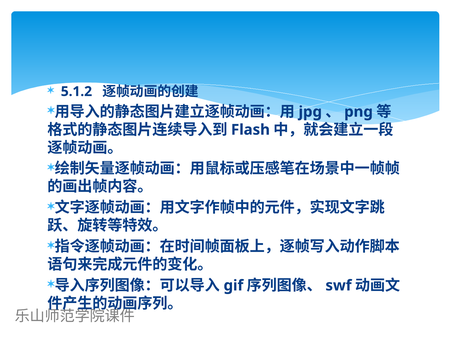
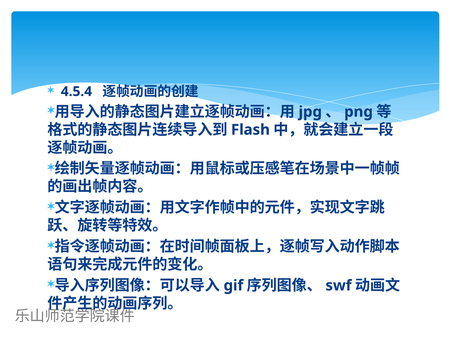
5.1.2: 5.1.2 -> 4.5.4 (76, 92)
